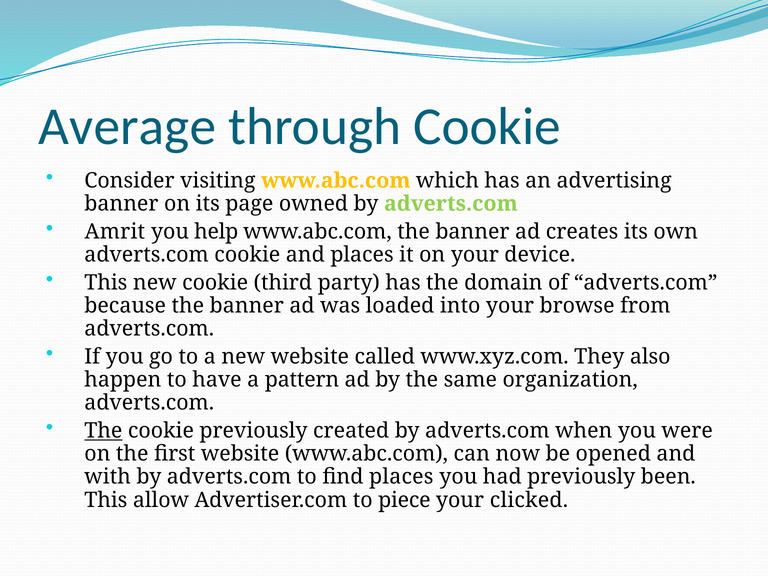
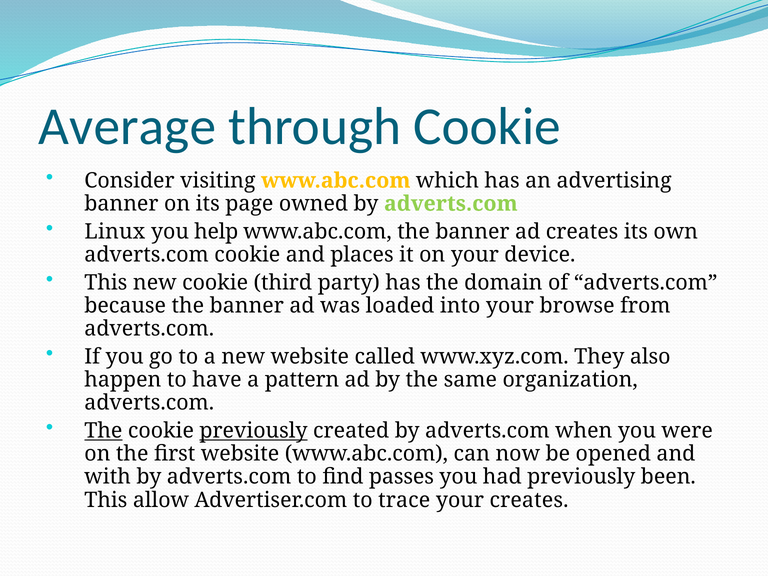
Amrit: Amrit -> Linux (115, 232)
previously underline: none -> present (253, 431)
find places: places -> passes (401, 477)
piece: piece -> trace (404, 500)
your clicked: clicked -> creates (529, 500)
